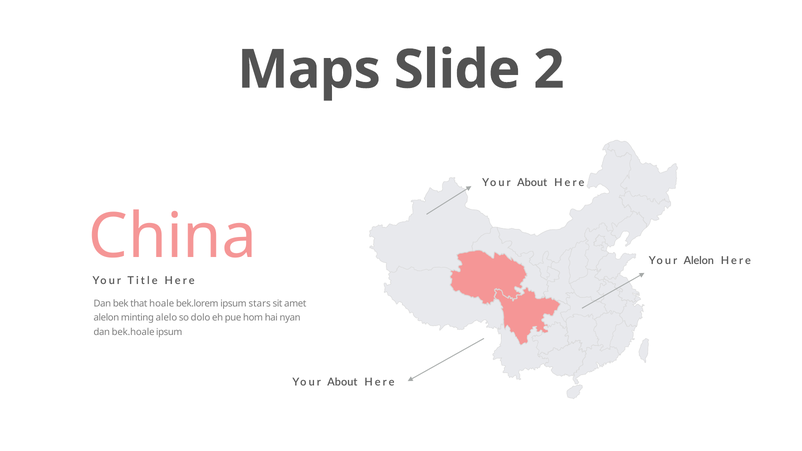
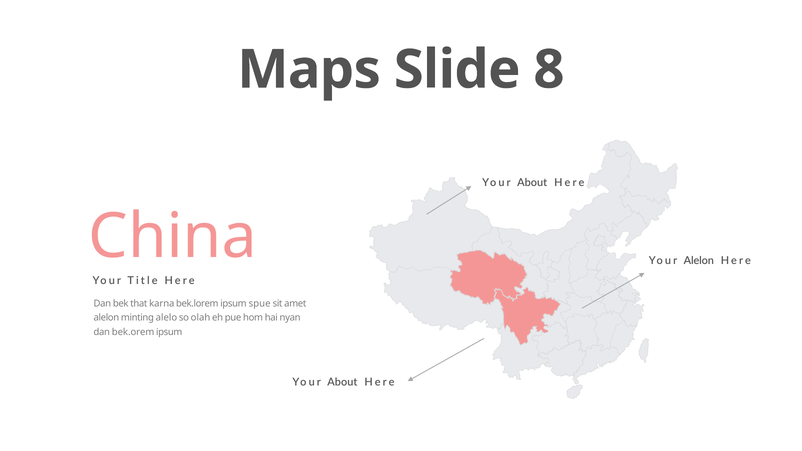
2: 2 -> 8 (549, 70)
hoale: hoale -> karna (162, 304)
stars: stars -> spue (260, 304)
dolo: dolo -> olah (200, 318)
bek.hoale: bek.hoale -> bek.orem (133, 332)
